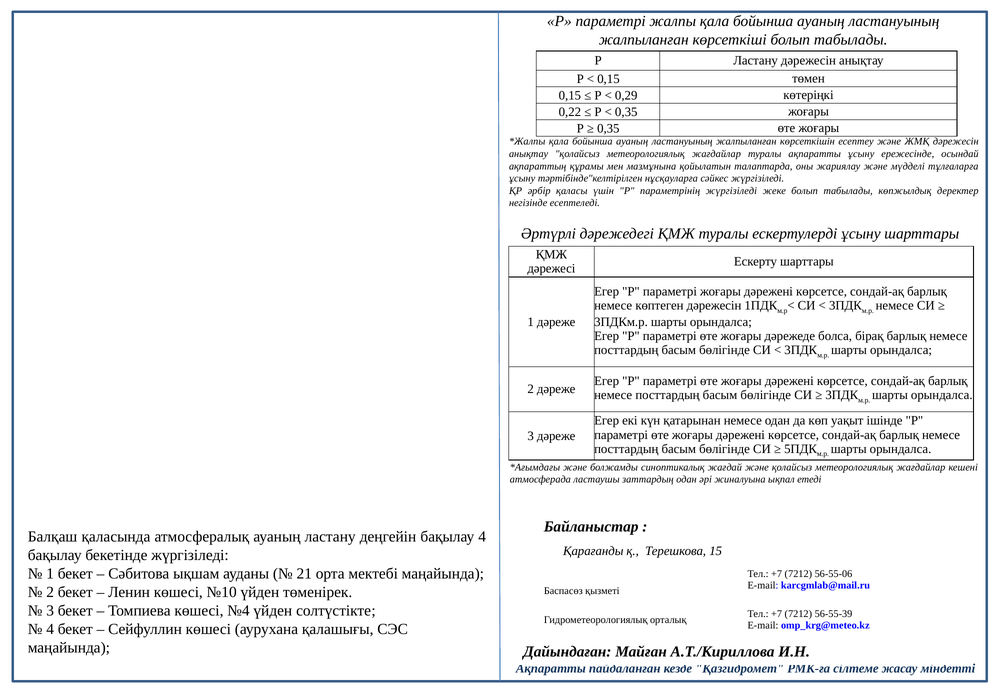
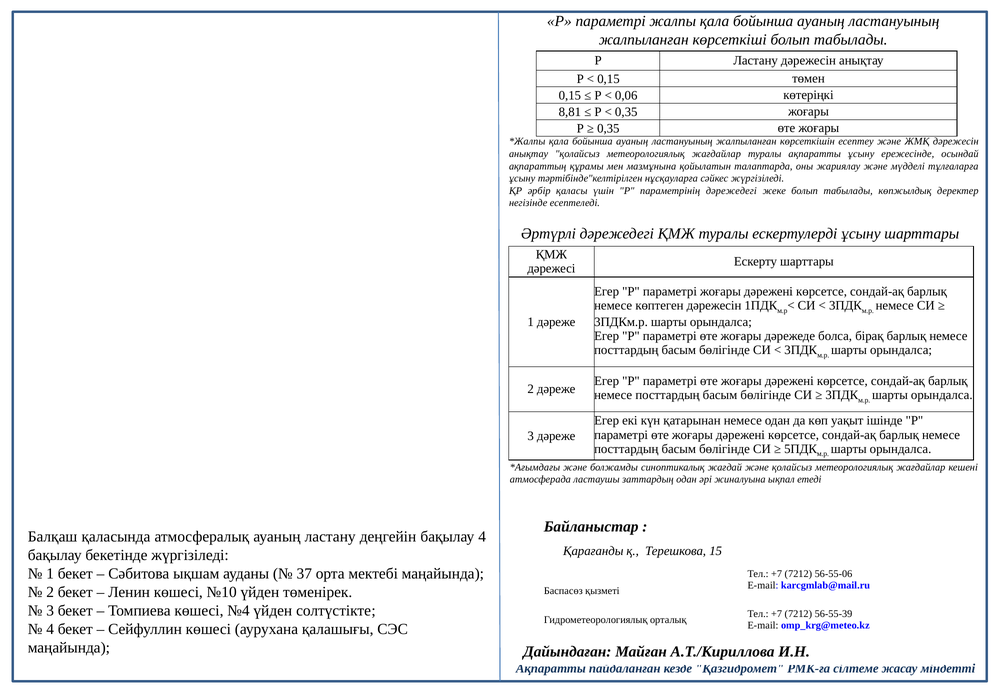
0,29: 0,29 -> 0,06 (626, 95)
0,22: 0,22 -> 8,81 (570, 112)
параметрінің жүргізіледі: жүргізіледі -> дәрежедегі (731, 191)
21: 21 -> 37 (304, 573)
